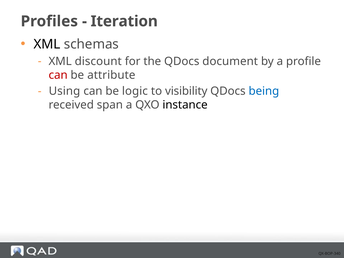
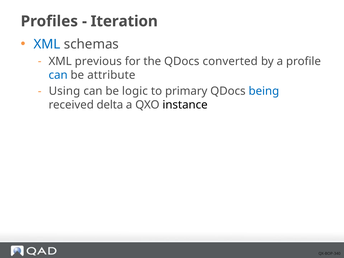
XML colour: black -> blue (47, 44)
discount: discount -> previous (98, 61)
document: document -> converted (230, 61)
can colour: red -> blue (58, 75)
visibility: visibility -> primary (186, 91)
span: span -> delta (110, 105)
